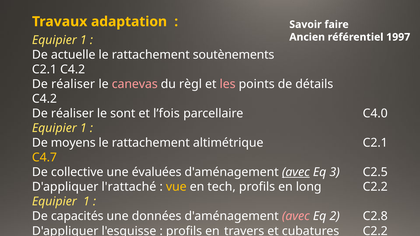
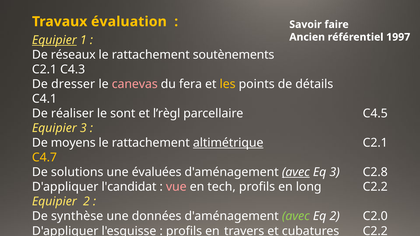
adaptation: adaptation -> évaluation (129, 22)
Equipier underline: none -> present (54, 40)
actuelle: actuelle -> réseaux (73, 55)
C2.1 C4.2: C4.2 -> C4.3 (73, 69)
réaliser: réaliser -> dresser (73, 84)
règl: règl -> fera (191, 84)
les colour: pink -> yellow (228, 84)
C4.2: C4.2 -> C4.1 (44, 99)
l’fois: l’fois -> l’règl (167, 114)
C4.0: C4.0 -> C4.5 (375, 114)
1: 1 -> 3 (83, 128)
altimétrique underline: none -> present (228, 143)
collective: collective -> solutions (77, 172)
C2.5: C2.5 -> C2.8 (375, 172)
l'rattaché: l'rattaché -> l'candidat (129, 187)
vue colour: yellow -> pink (176, 187)
1: 1 -> 2 (86, 202)
capacités: capacités -> synthèse (77, 217)
avec colour: pink -> light green (296, 217)
C2.8: C2.8 -> C2.0 (375, 217)
